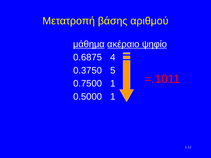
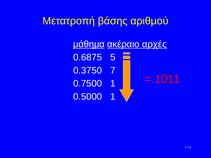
ψηφίο: ψηφίο -> αρχές (154, 44)
4: 4 -> 5 (113, 57)
5: 5 -> 7 (113, 71)
